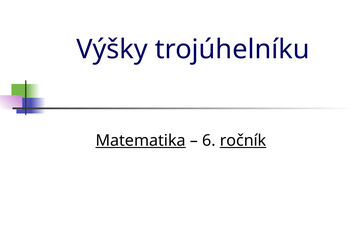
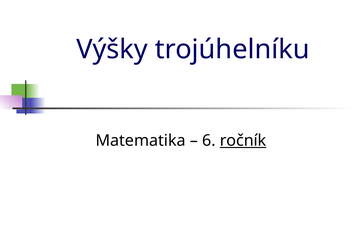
Matematika underline: present -> none (141, 141)
